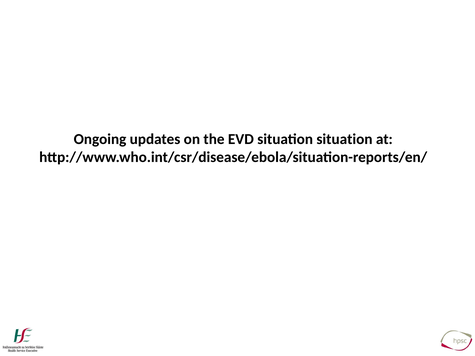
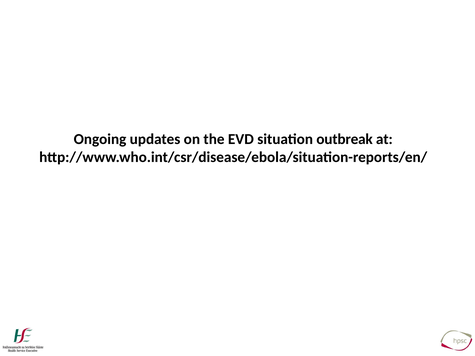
situation situation: situation -> outbreak (345, 139)
